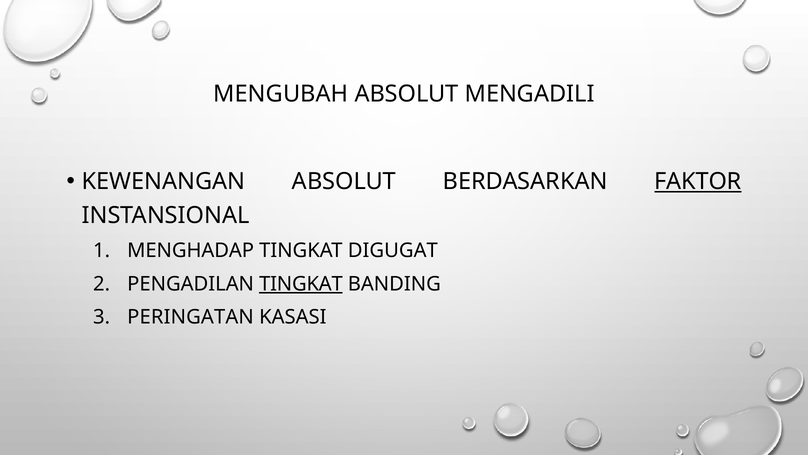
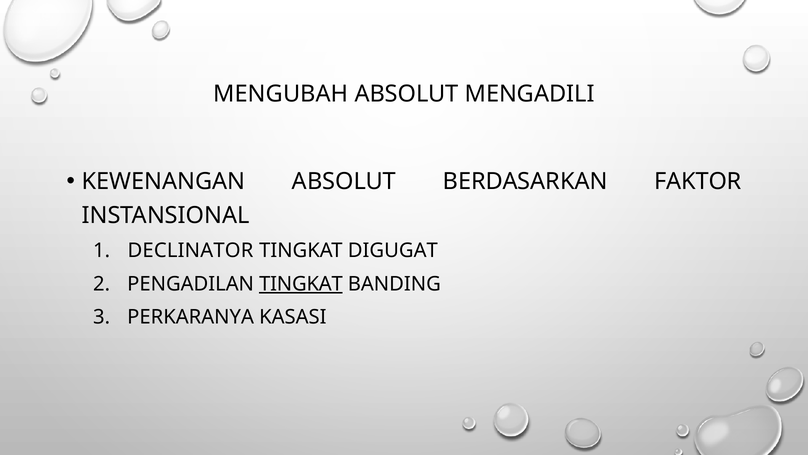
FAKTOR underline: present -> none (698, 181)
MENGHADAP: MENGHADAP -> DECLINATOR (190, 250)
PERINGATAN: PERINGATAN -> PERKARANYA (191, 317)
